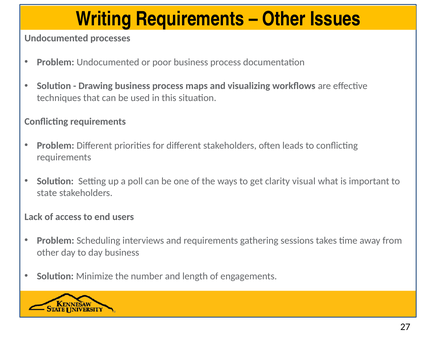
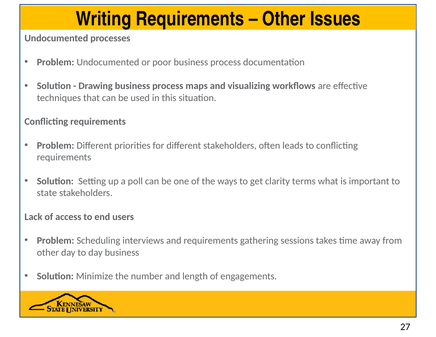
visual: visual -> terms (304, 181)
